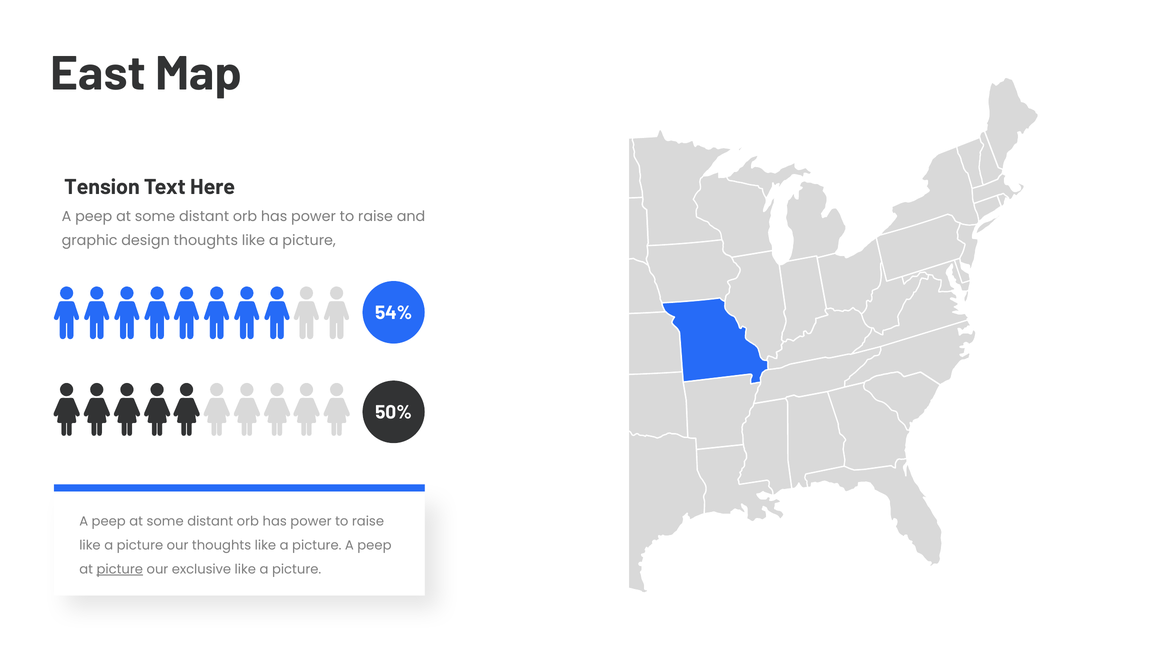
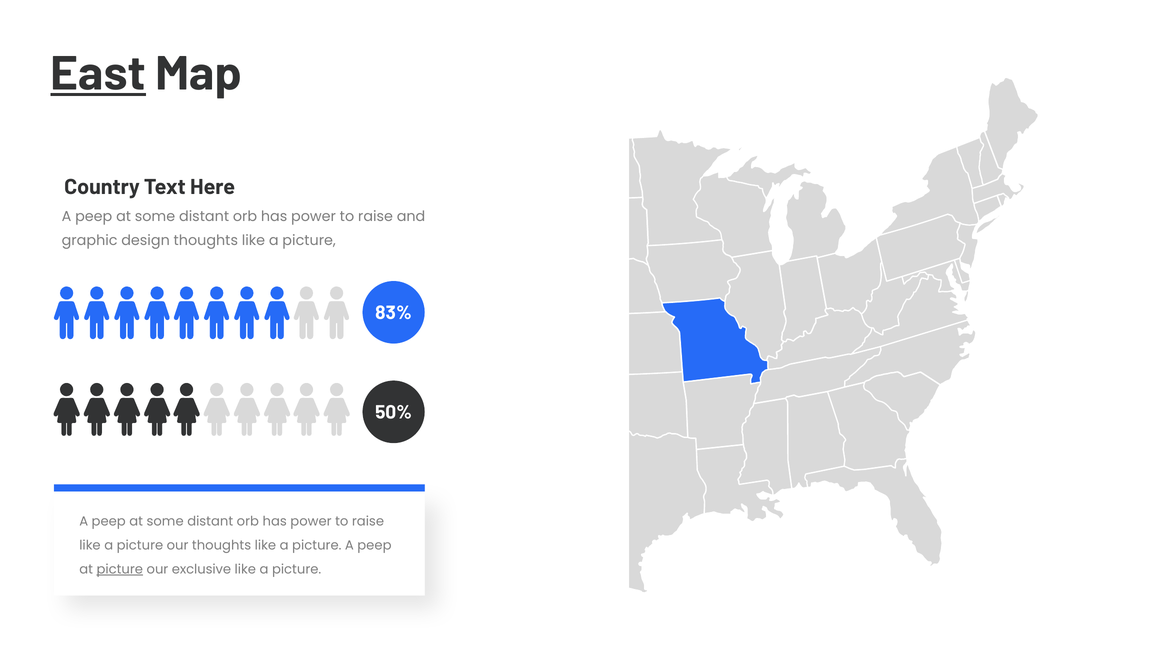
East underline: none -> present (98, 74)
Tension: Tension -> Country (102, 187)
54%: 54% -> 83% (393, 313)
